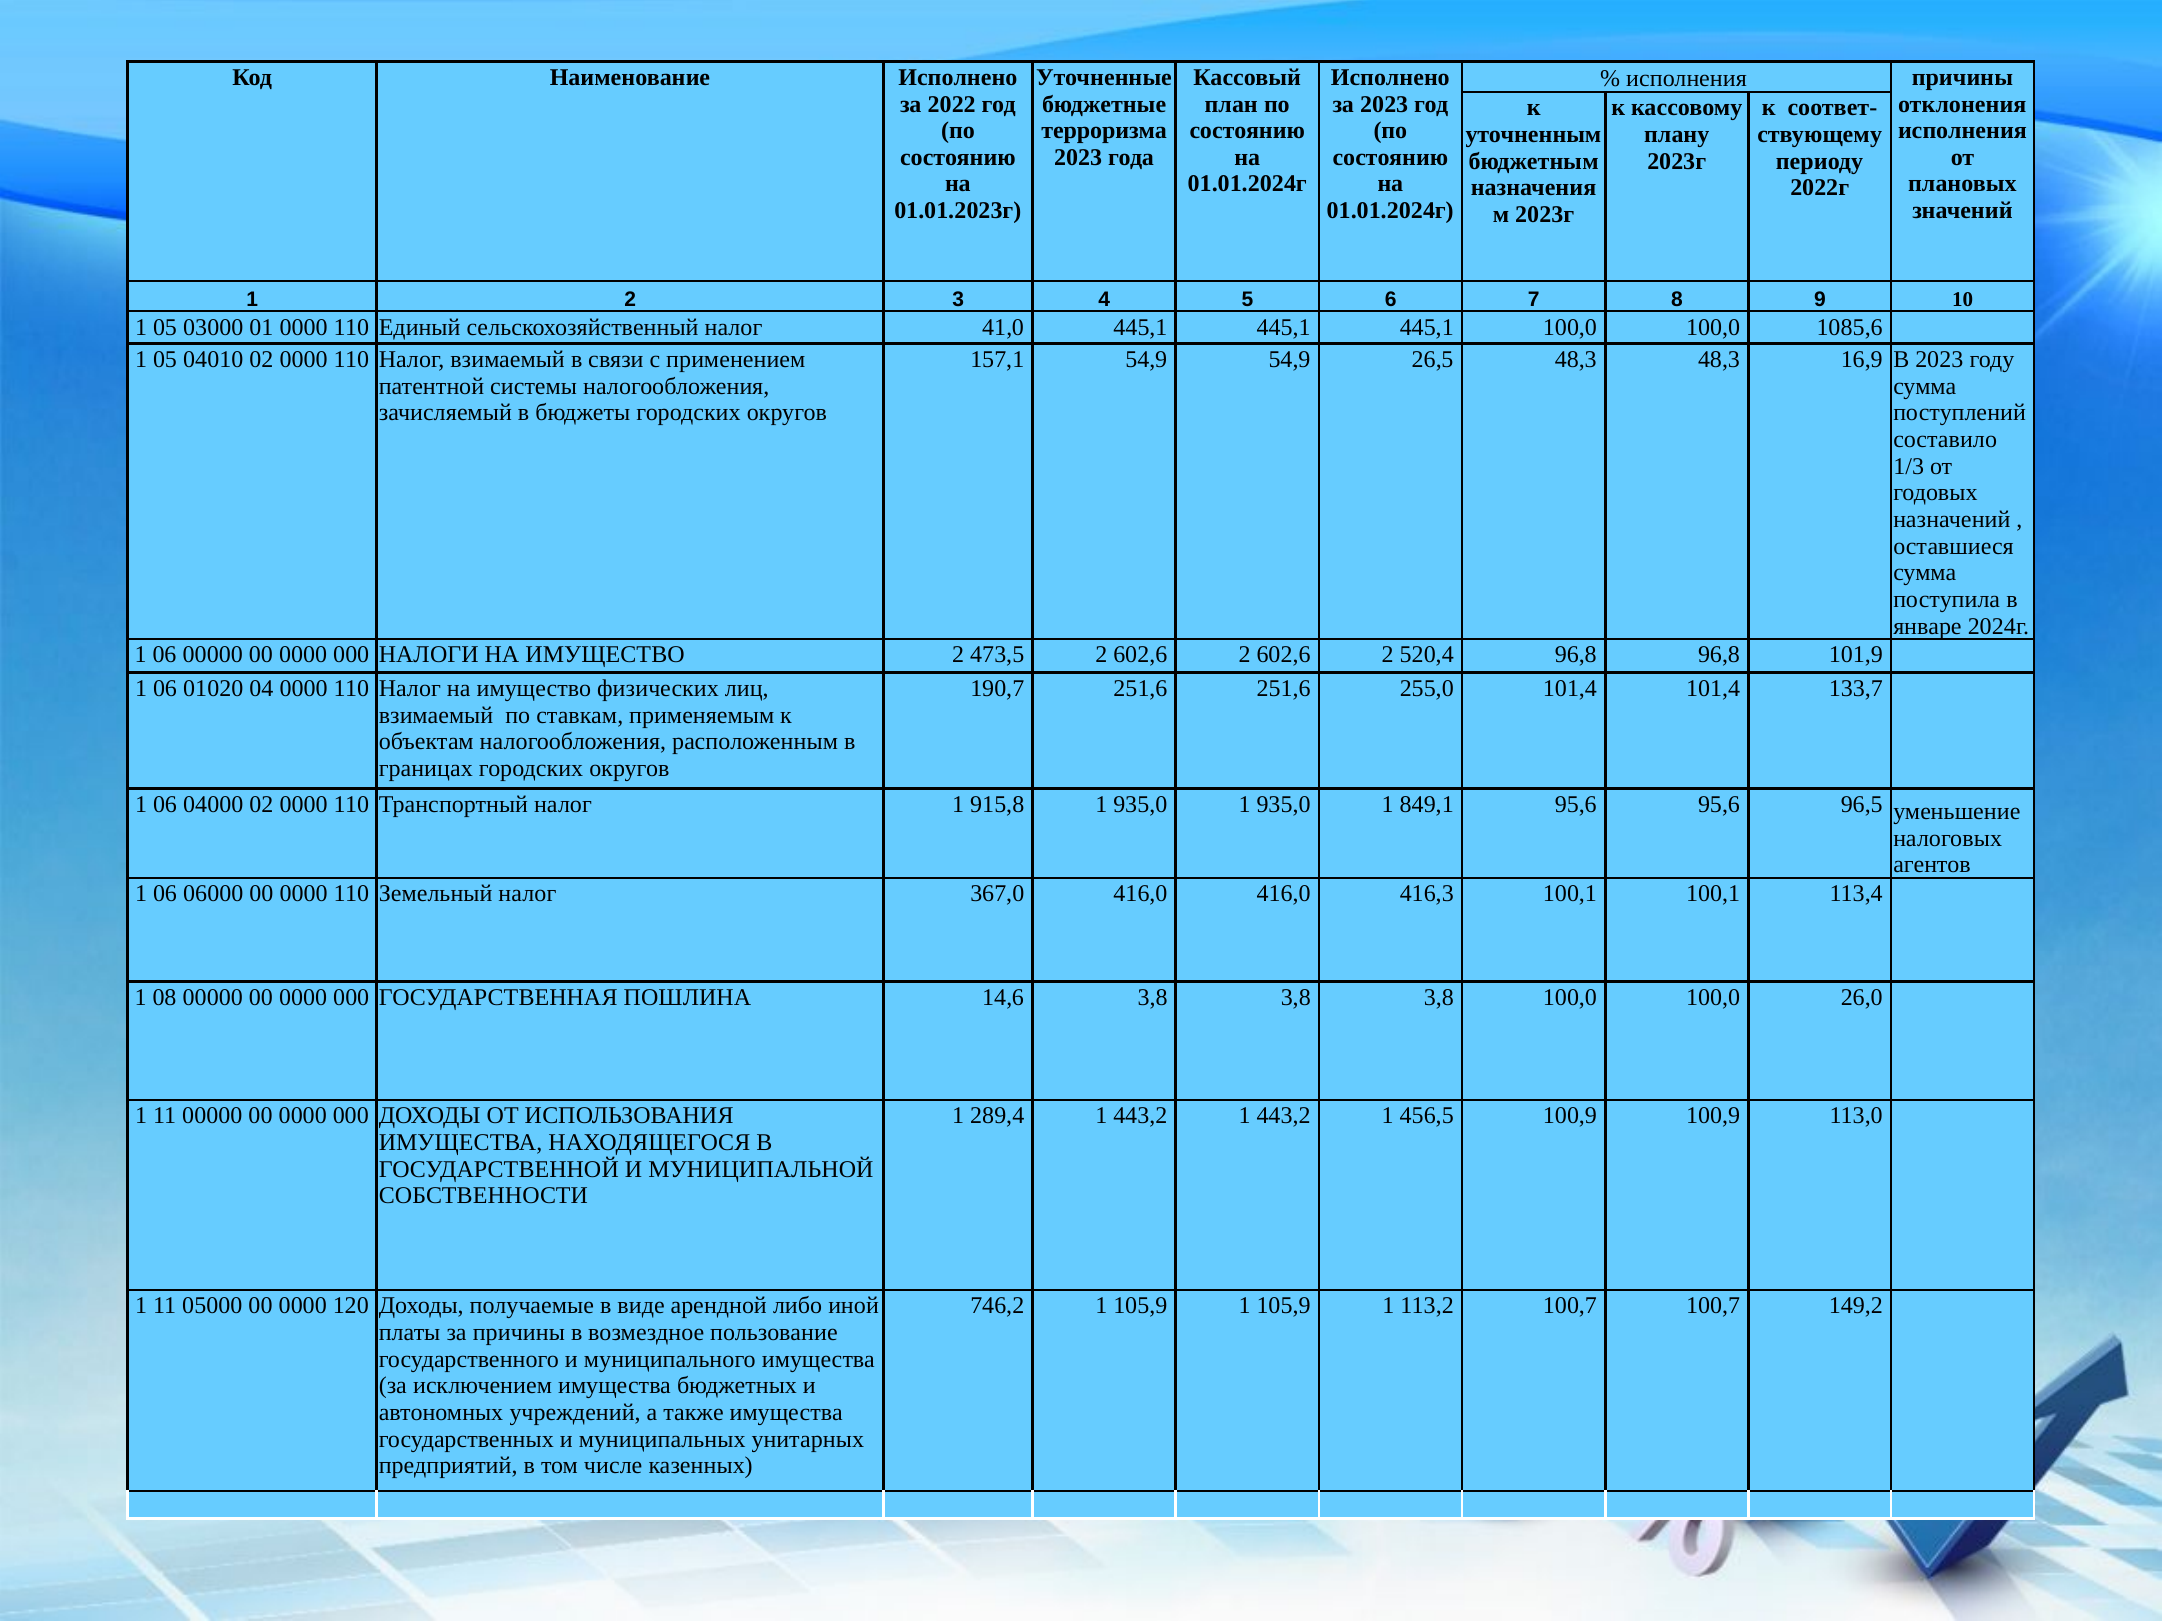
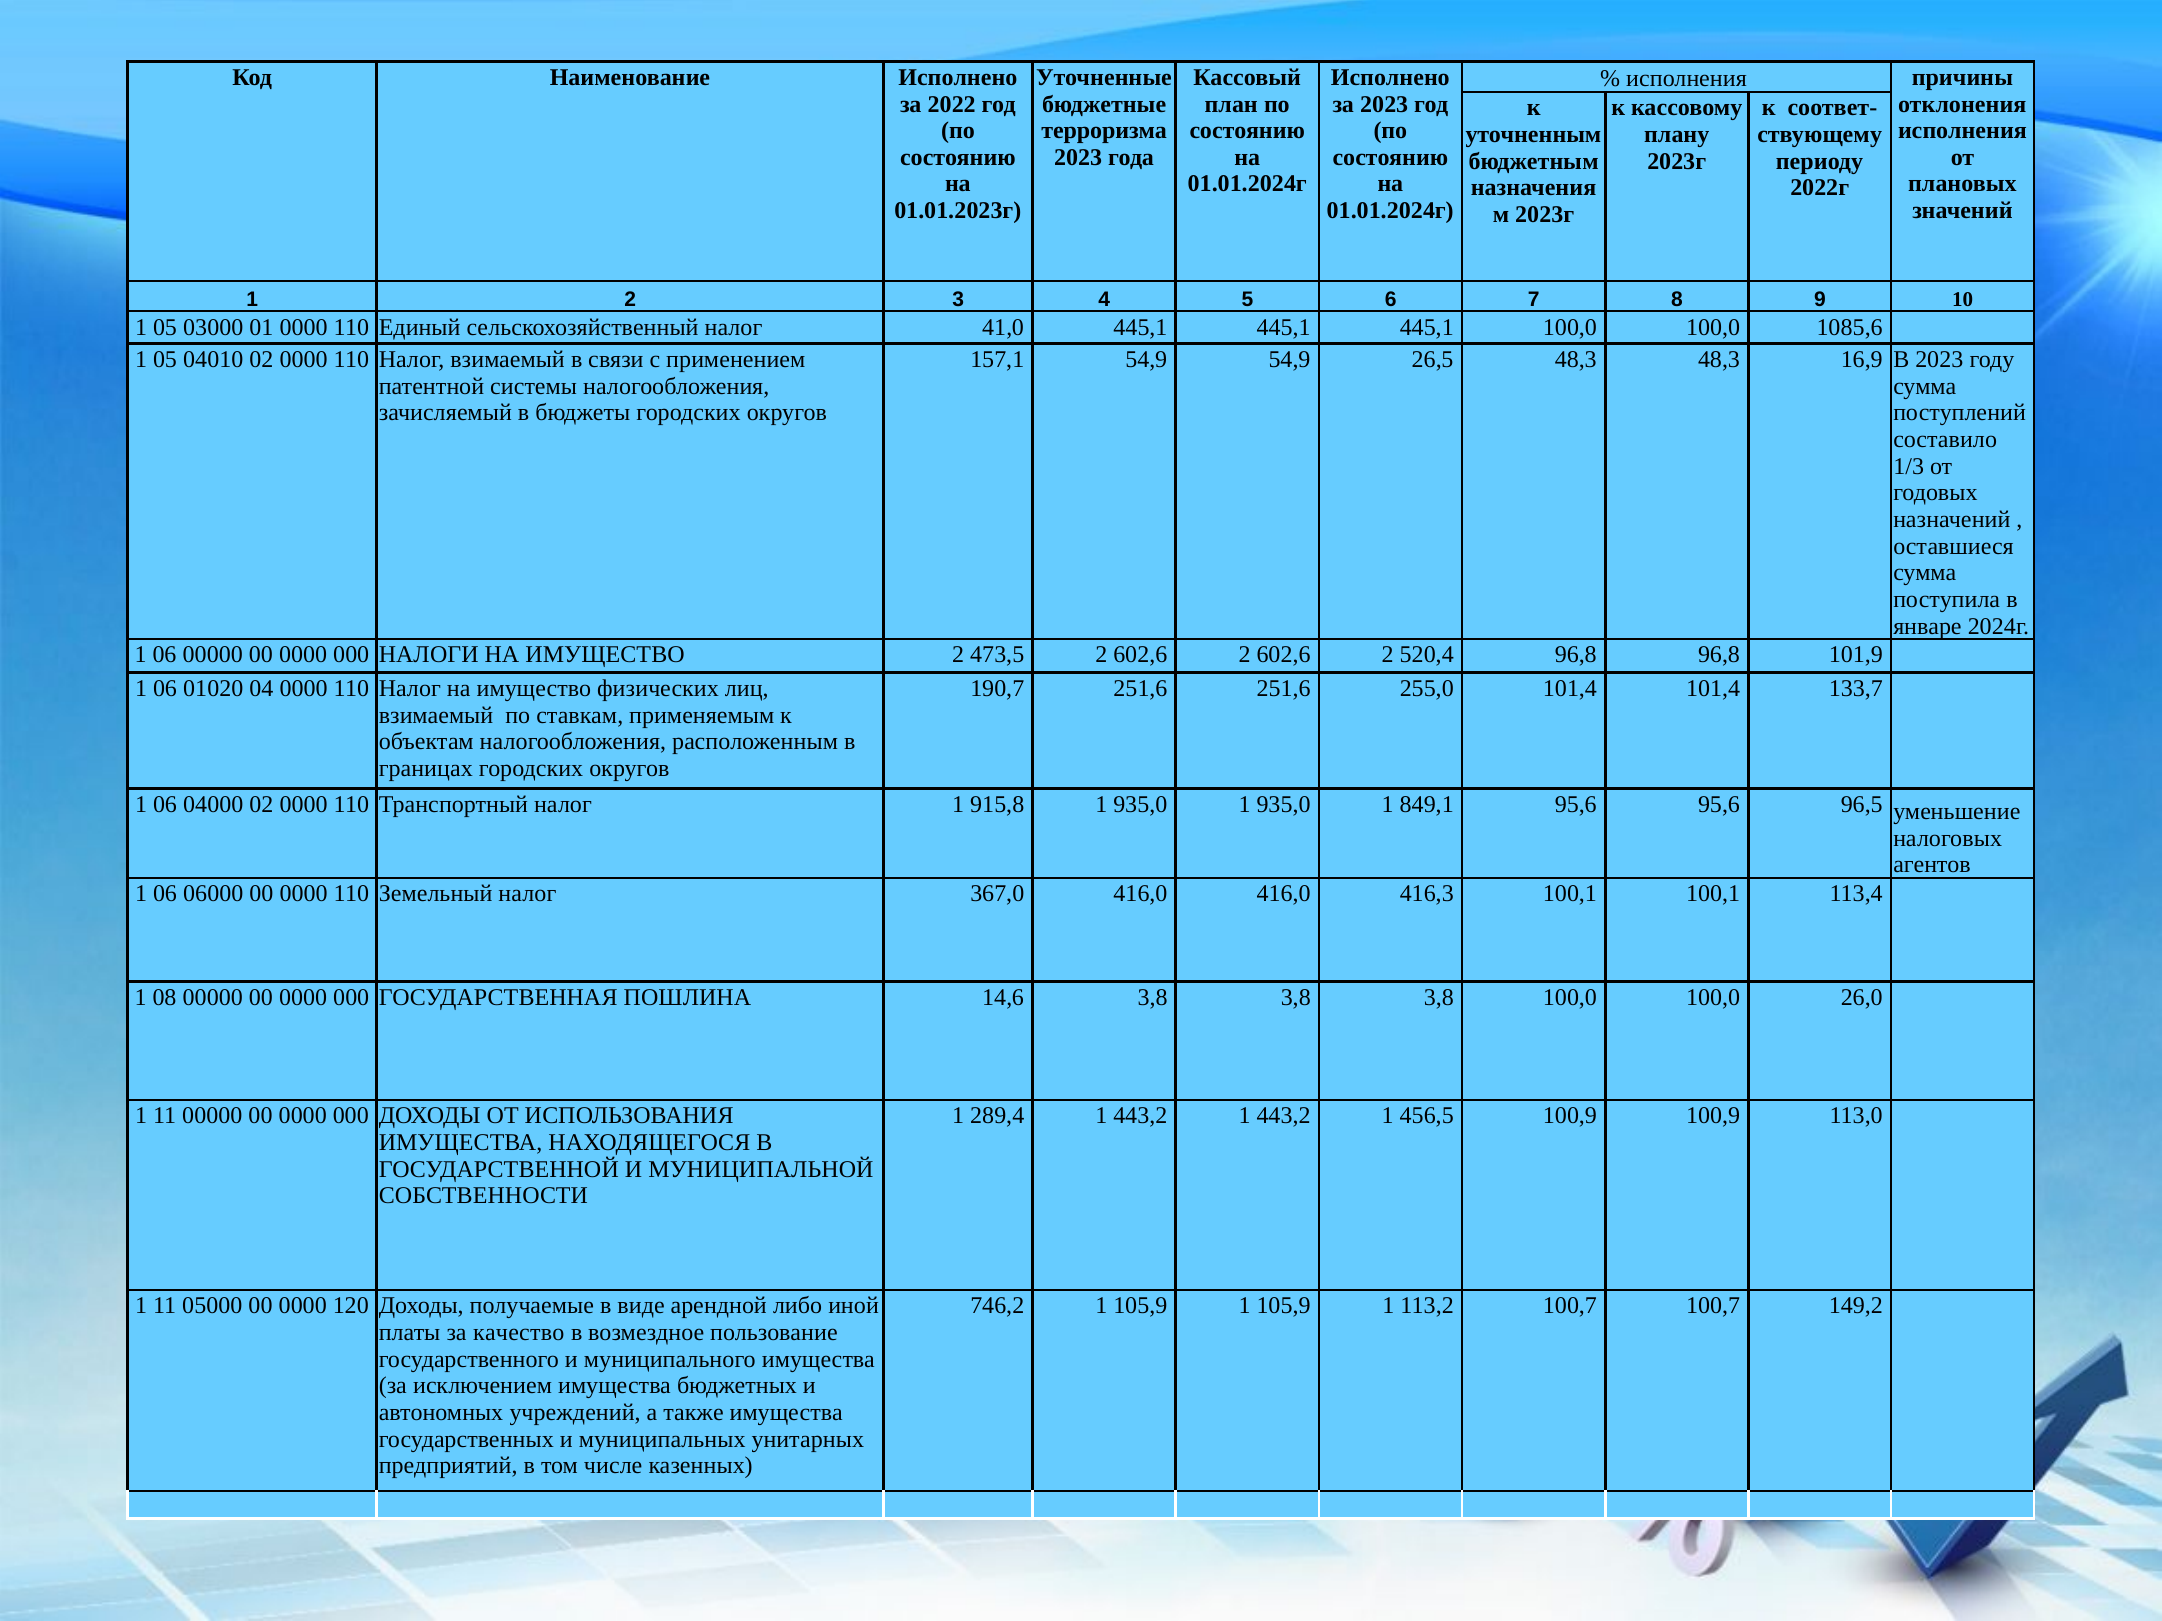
за причины: причины -> качество (519, 1333)
